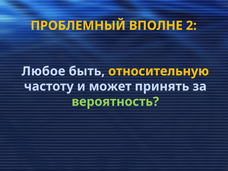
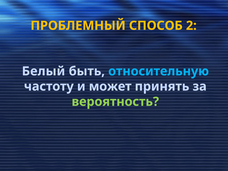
ВПОЛНЕ: ВПОЛНЕ -> СПОСОБ (156, 26)
Любое: Любое -> Белый (43, 71)
относительную colour: yellow -> light blue (159, 71)
